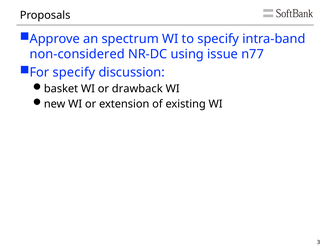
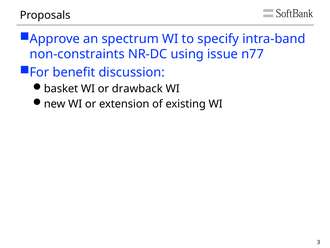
non-considered: non-considered -> non-constraints (77, 54)
For specify: specify -> benefit (74, 72)
